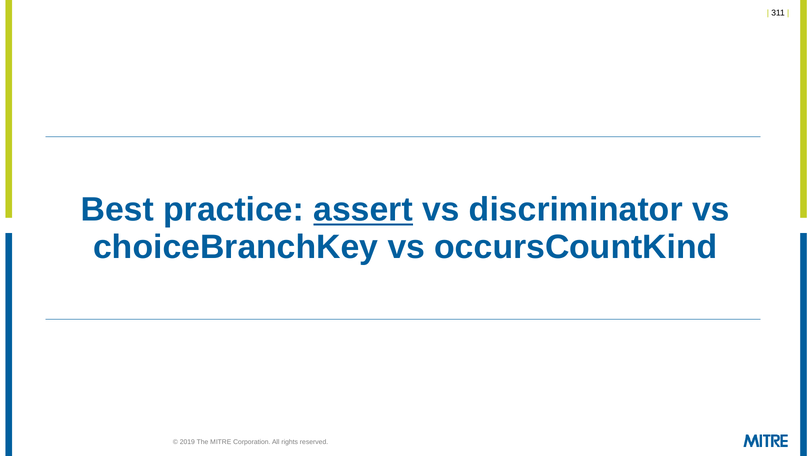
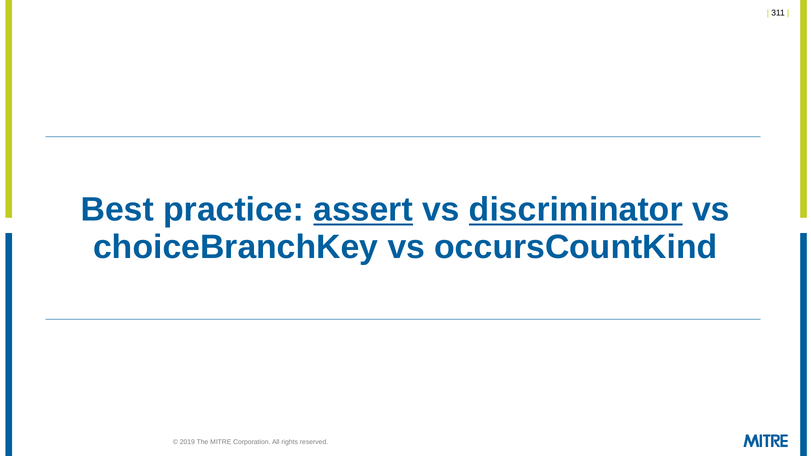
discriminator underline: none -> present (576, 210)
